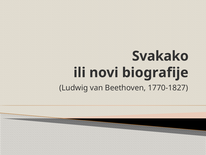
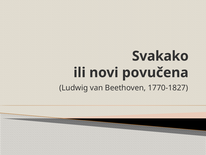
biografije: biografije -> povučena (155, 72)
